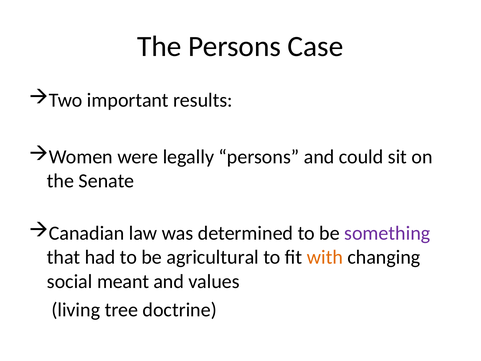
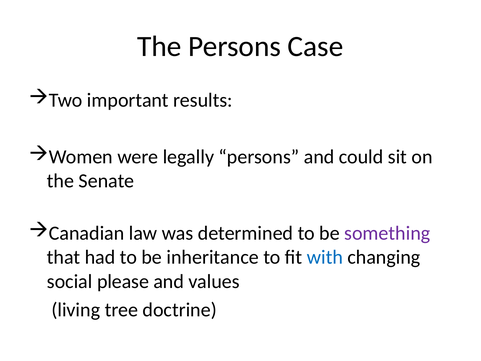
agricultural: agricultural -> inheritance (213, 257)
with colour: orange -> blue (325, 257)
meant: meant -> please (123, 281)
